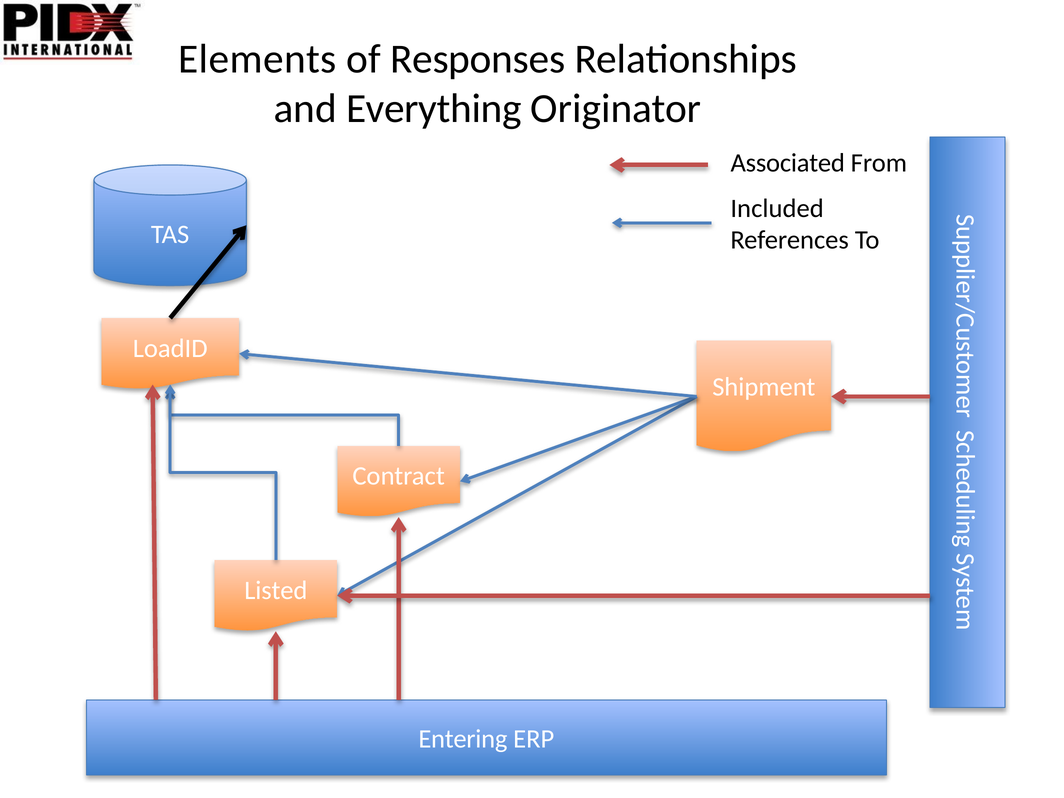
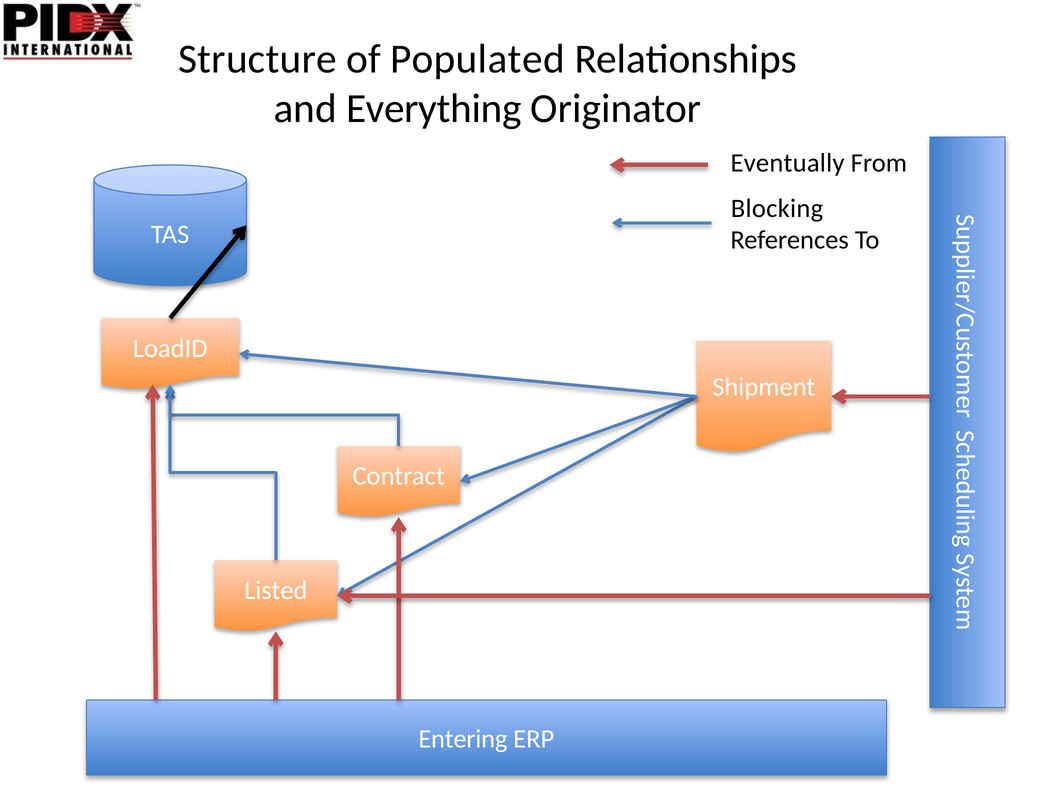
Elements: Elements -> Structure (258, 59)
Responses: Responses -> Populated (477, 59)
Associated: Associated -> Eventually (788, 163)
Included: Included -> Blocking (777, 208)
